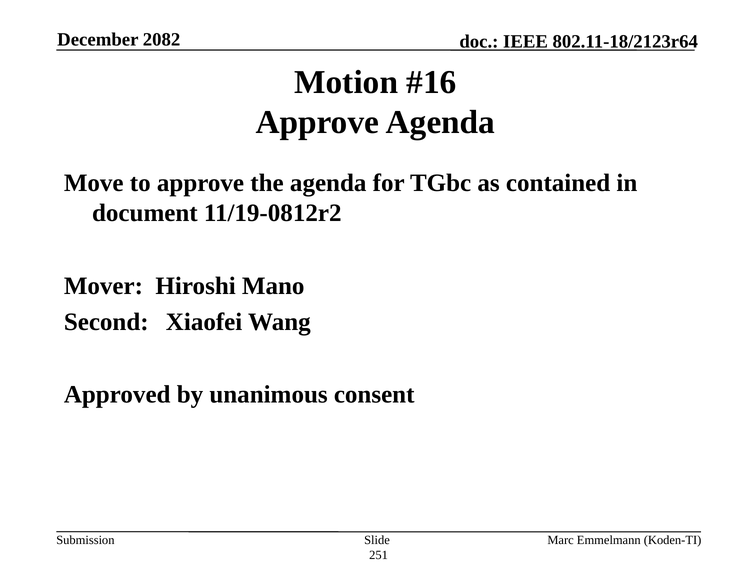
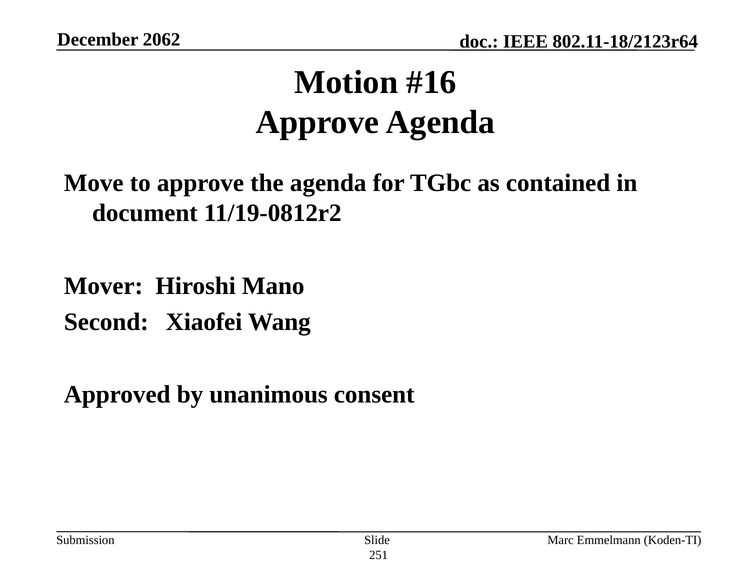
2082: 2082 -> 2062 (162, 40)
